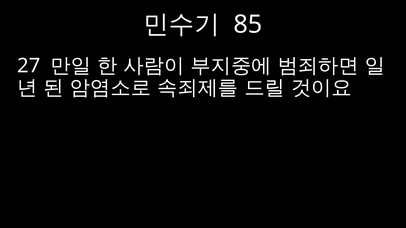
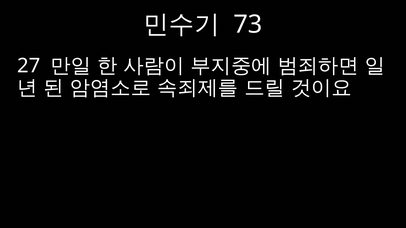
85: 85 -> 73 (248, 24)
